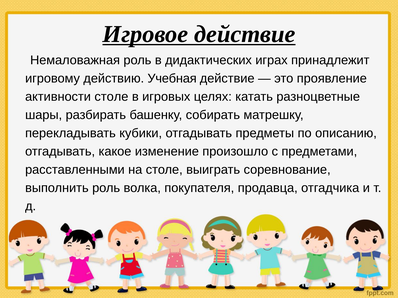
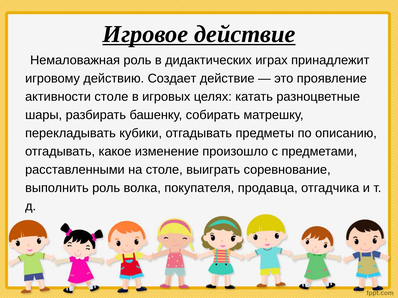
Учебная: Учебная -> Создает (172, 78)
